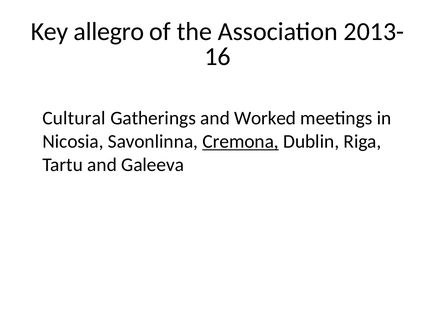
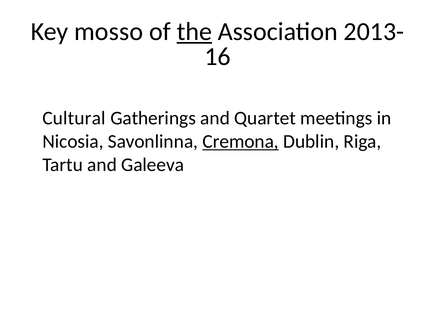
allegro: allegro -> mosso (109, 32)
the underline: none -> present (194, 32)
Worked: Worked -> Quartet (265, 118)
